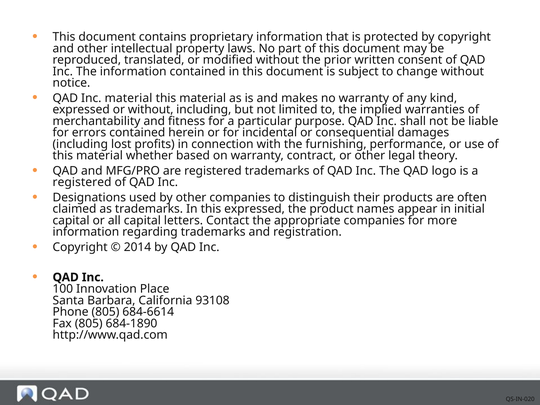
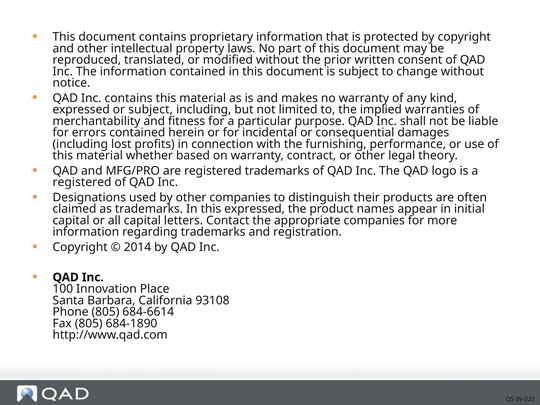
Inc material: material -> contains (129, 98)
or without: without -> subject (151, 110)
